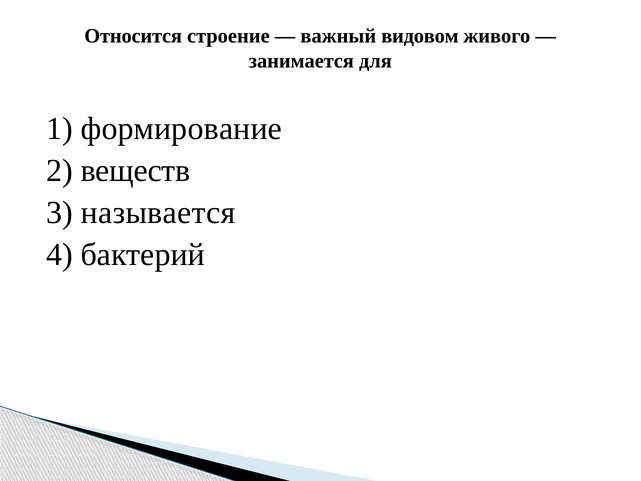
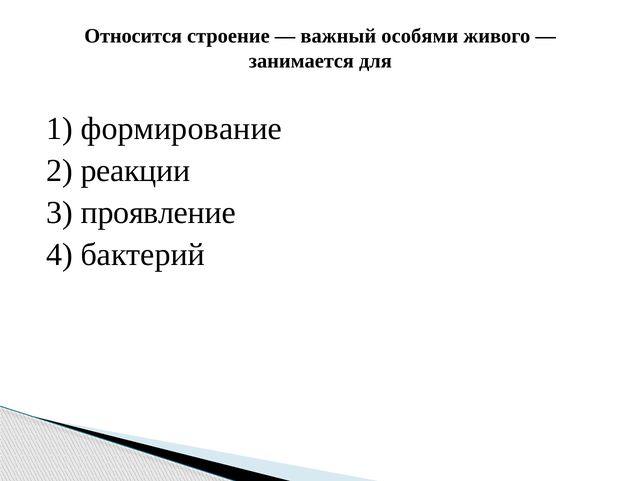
видовом: видовом -> особями (420, 36)
веществ: веществ -> реакции (135, 170)
называется: называется -> проявление (158, 213)
